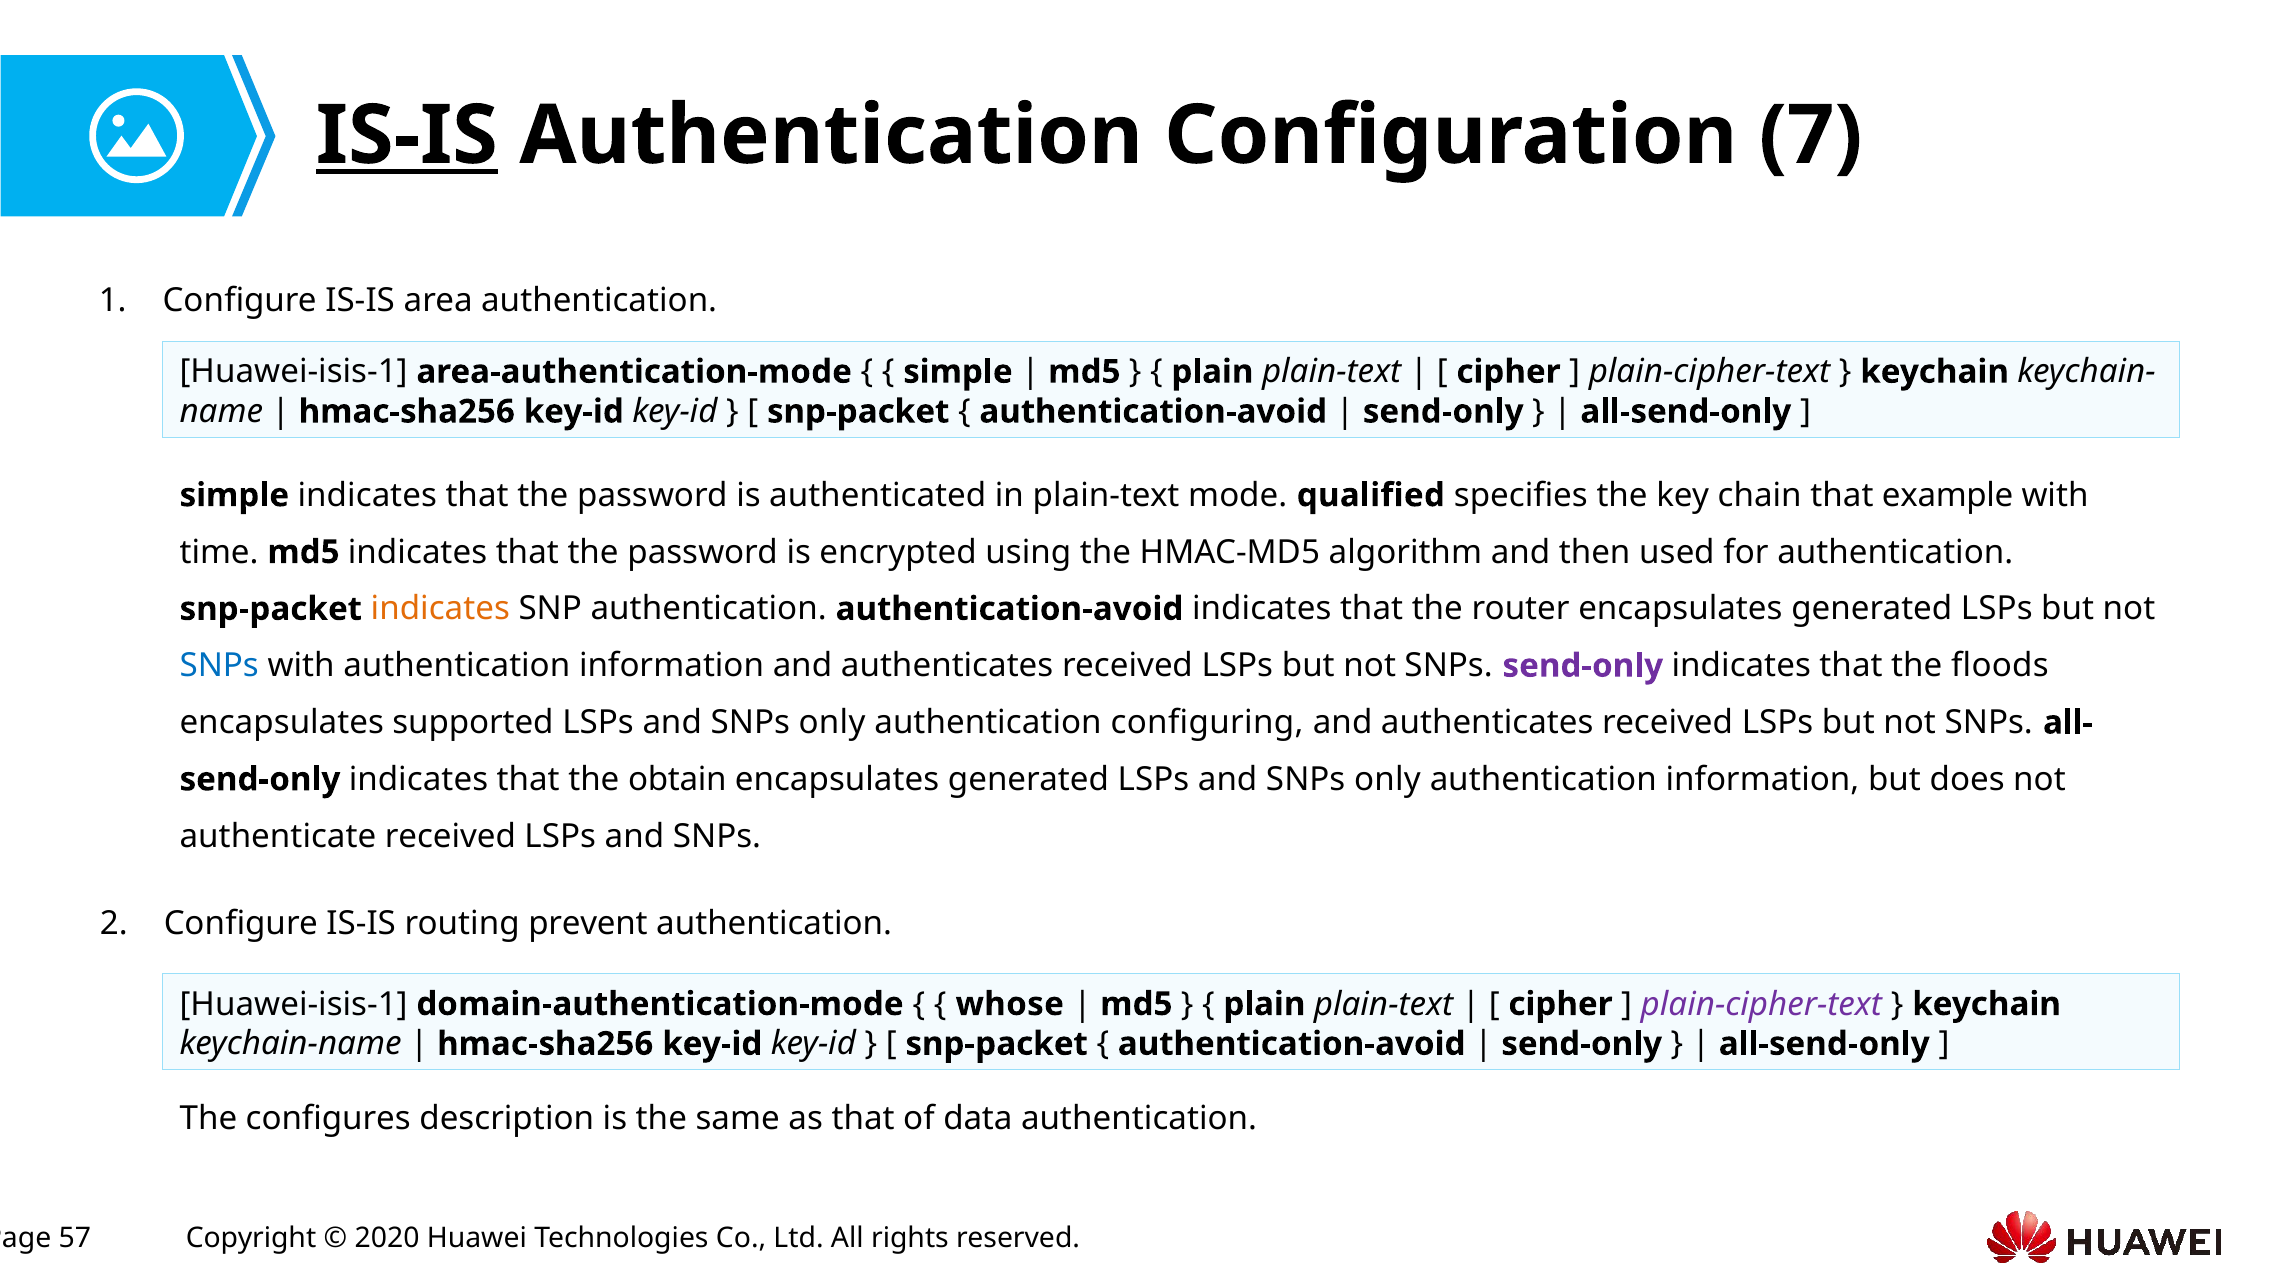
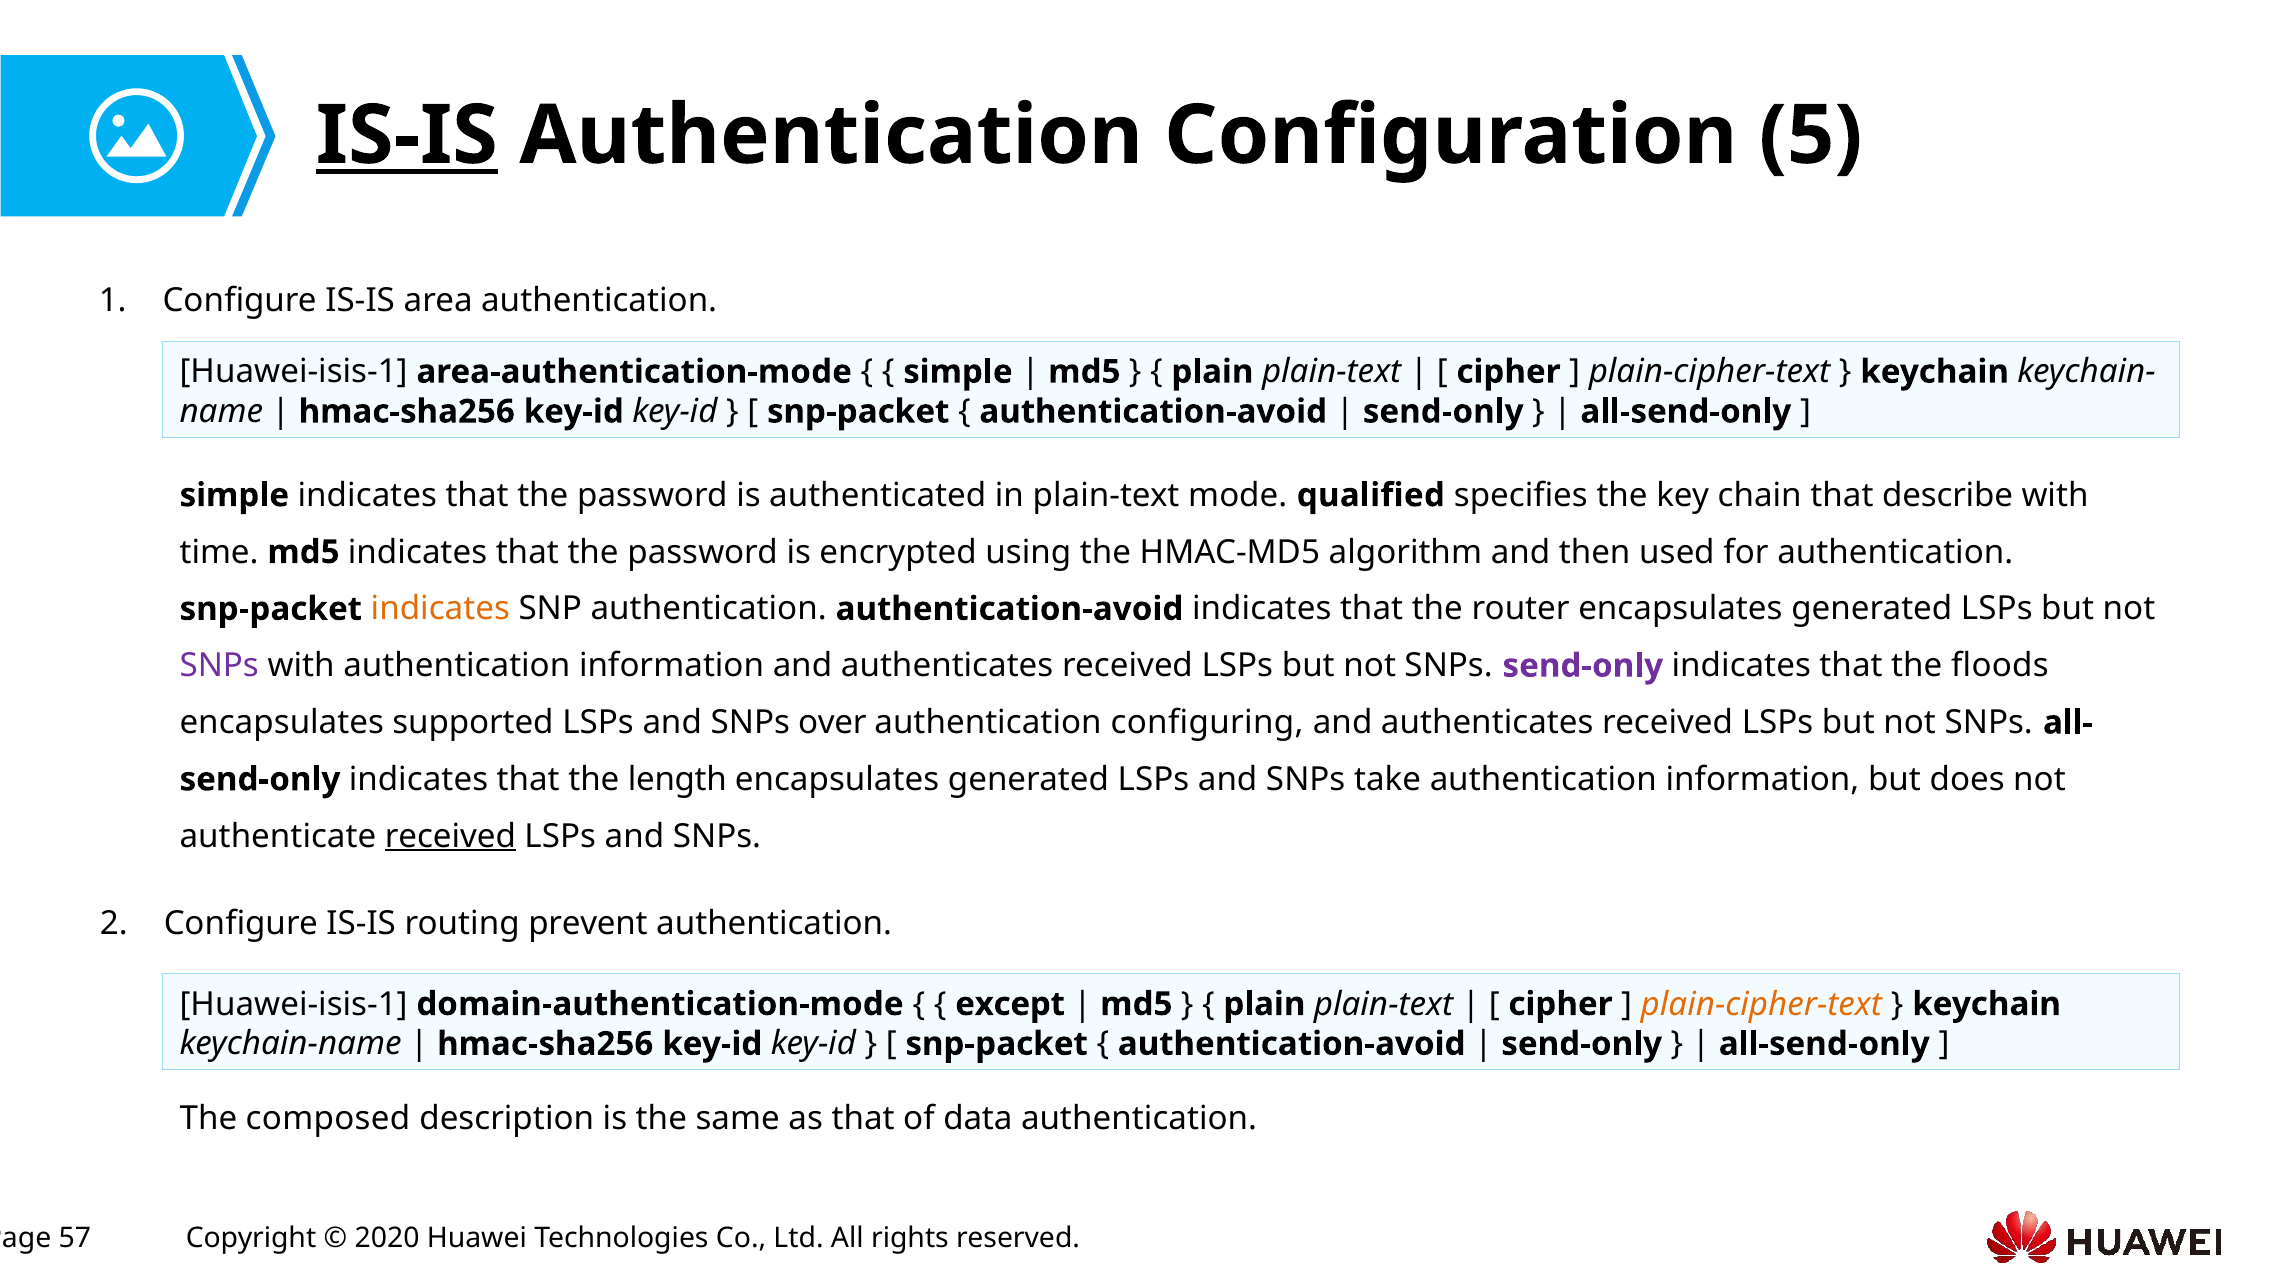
7: 7 -> 5 (1811, 136)
example: example -> describe (1948, 495)
SNPs colour: blue -> purple (219, 665)
only: only -> over (832, 722)
obtain: obtain -> length (677, 779)
only: only -> take (1388, 779)
received underline: none -> present (450, 836)
whose: whose -> except (1010, 1004)
plain-cipher-text colour: purple -> orange (1761, 1004)
configures: configures -> composed (328, 1118)
